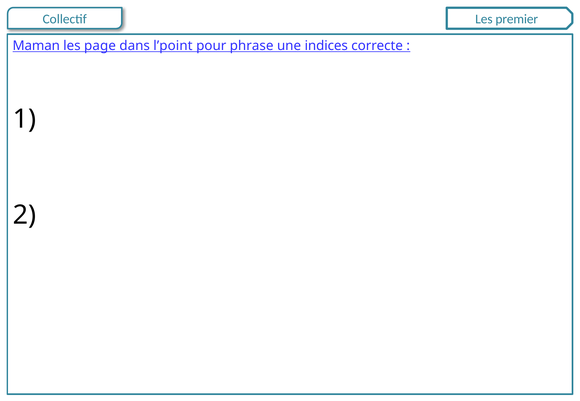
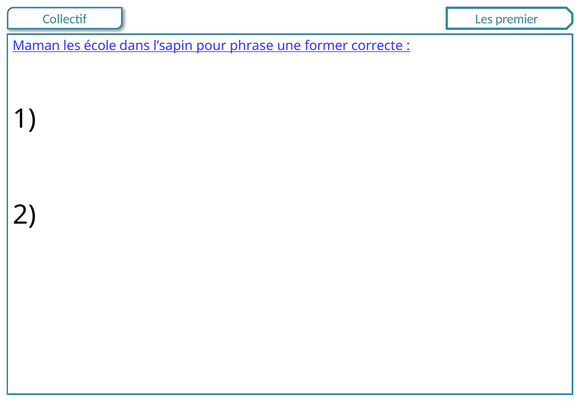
page: page -> école (100, 46)
l’point: l’point -> l’sapin (173, 46)
indices: indices -> former (326, 46)
